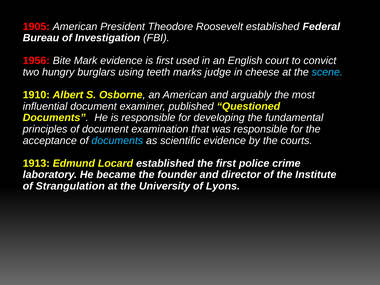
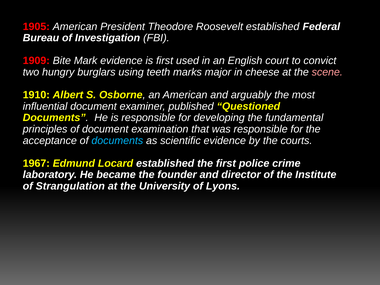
1956: 1956 -> 1909 (36, 61)
judge: judge -> major (218, 72)
scene colour: light blue -> pink (327, 72)
1913: 1913 -> 1967 (36, 163)
